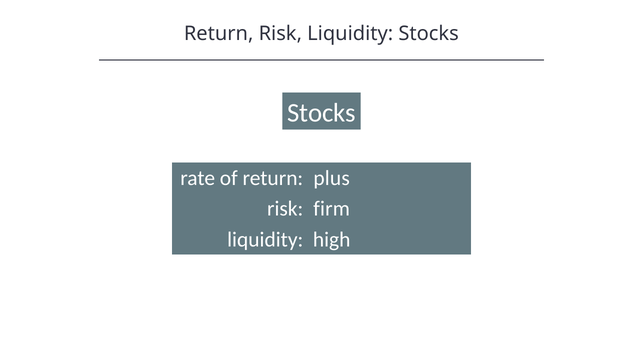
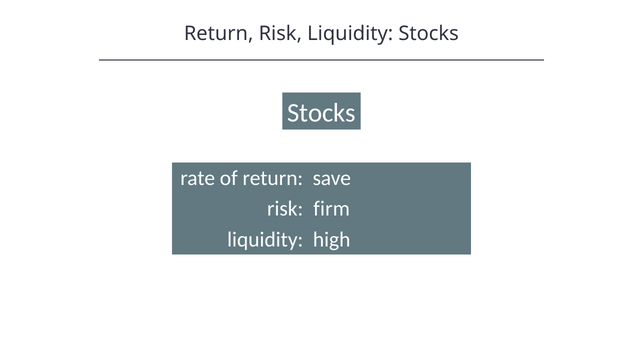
plus: plus -> save (332, 178)
